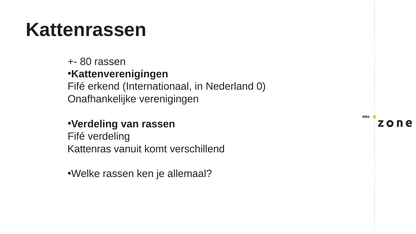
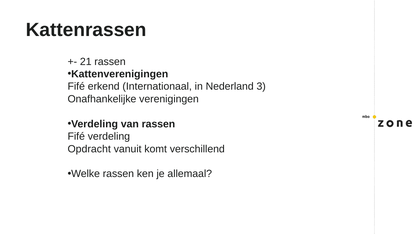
80: 80 -> 21 (86, 62)
0: 0 -> 3 (261, 87)
Kattenras: Kattenras -> Opdracht (89, 149)
